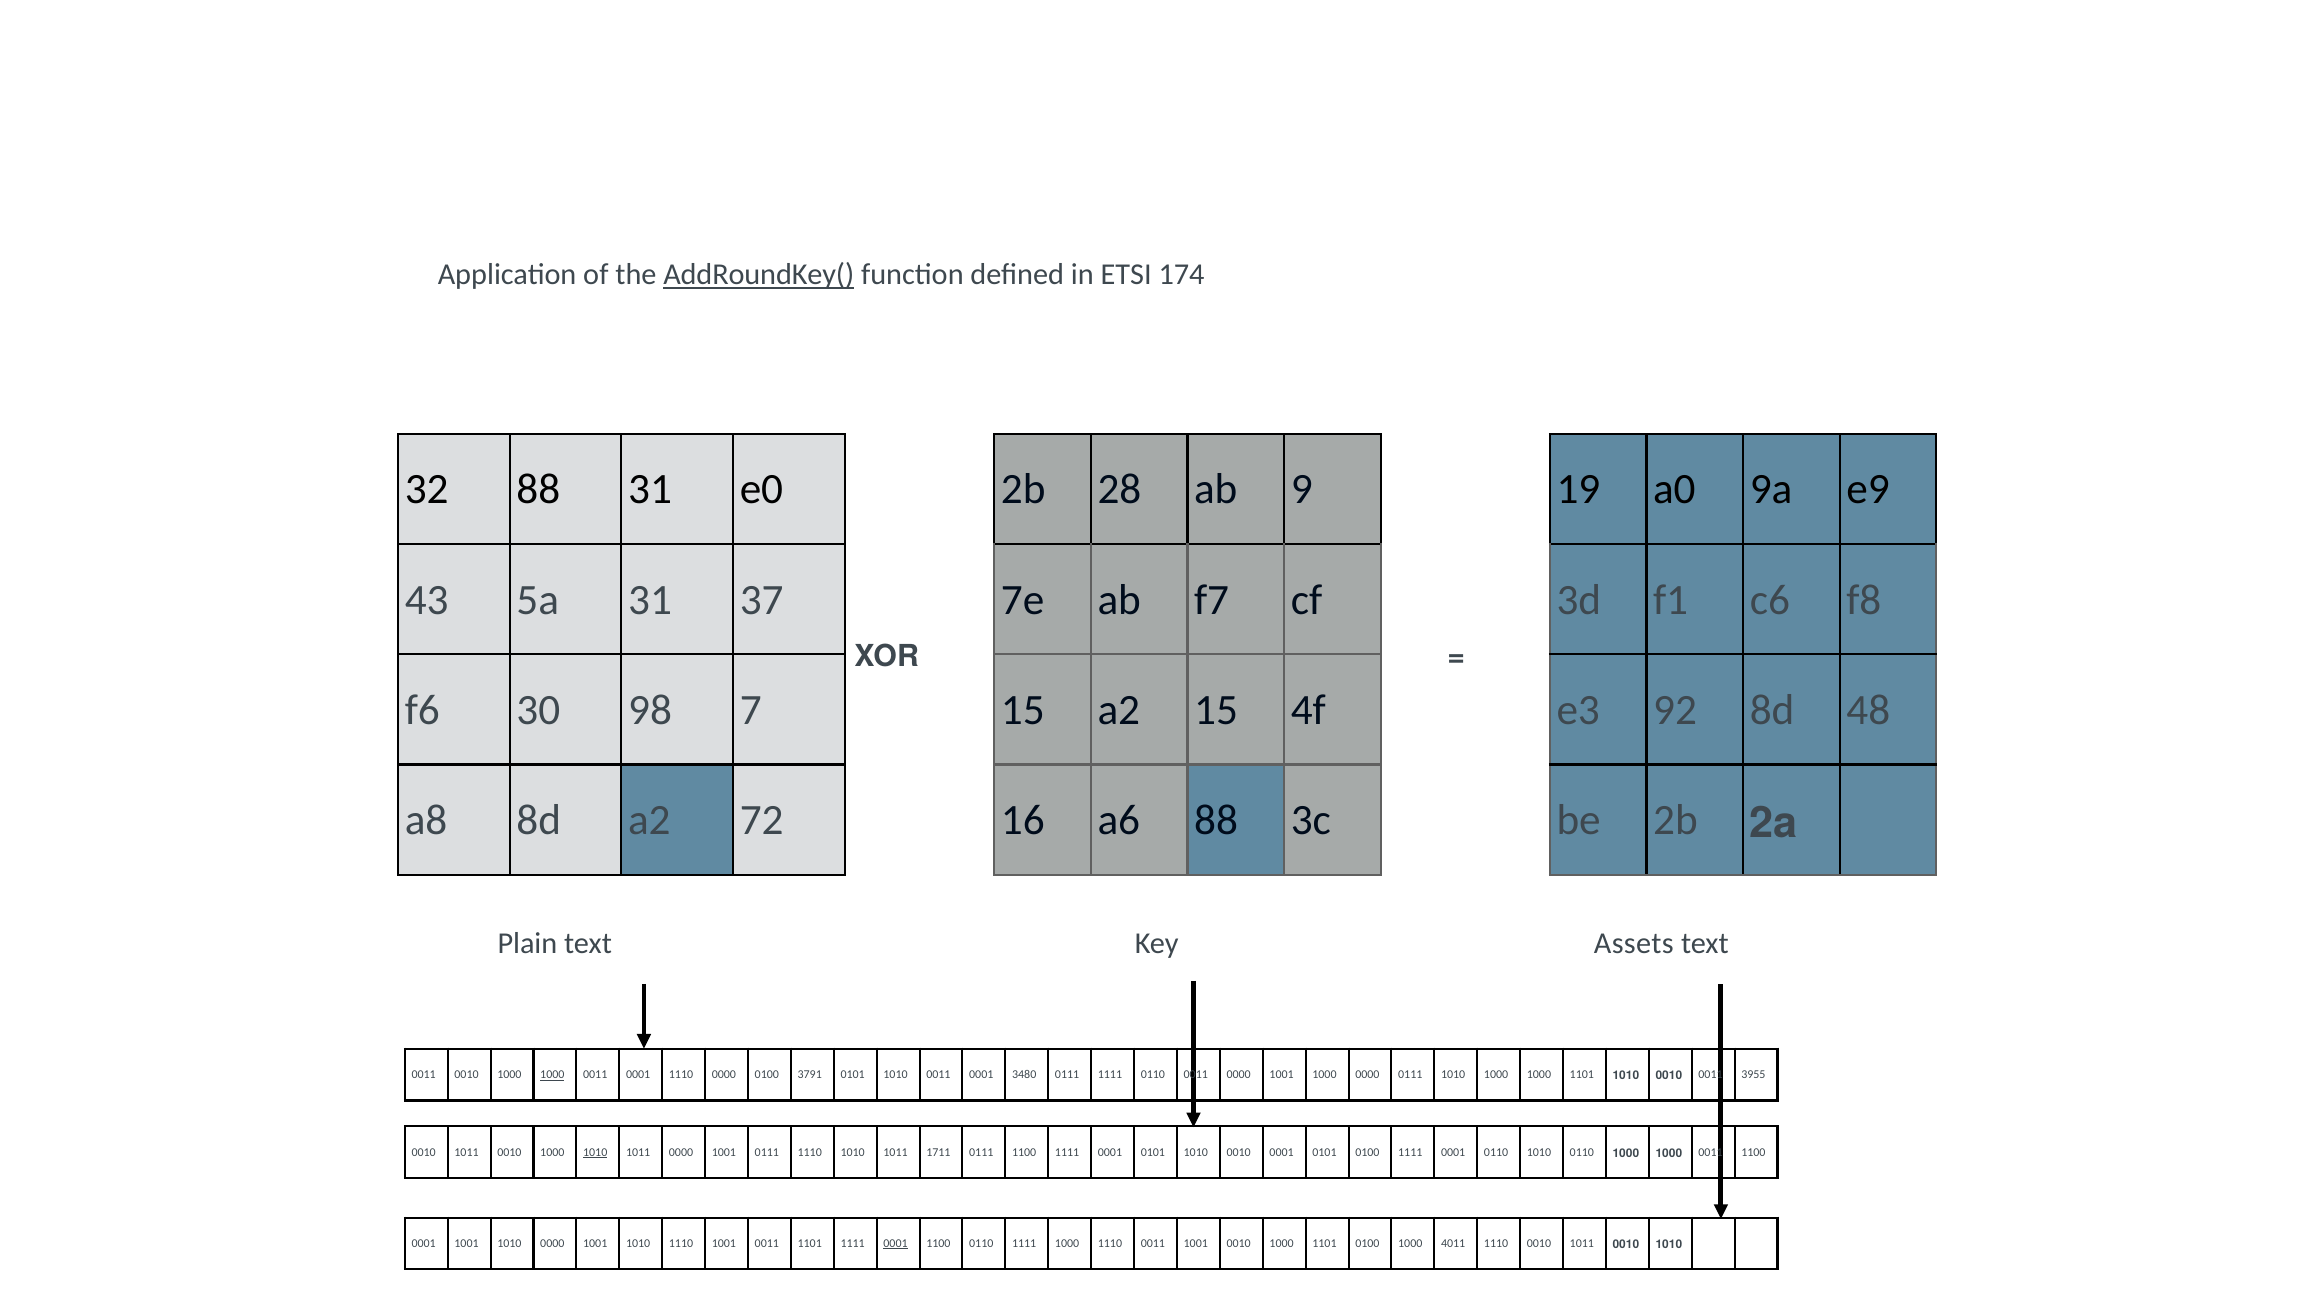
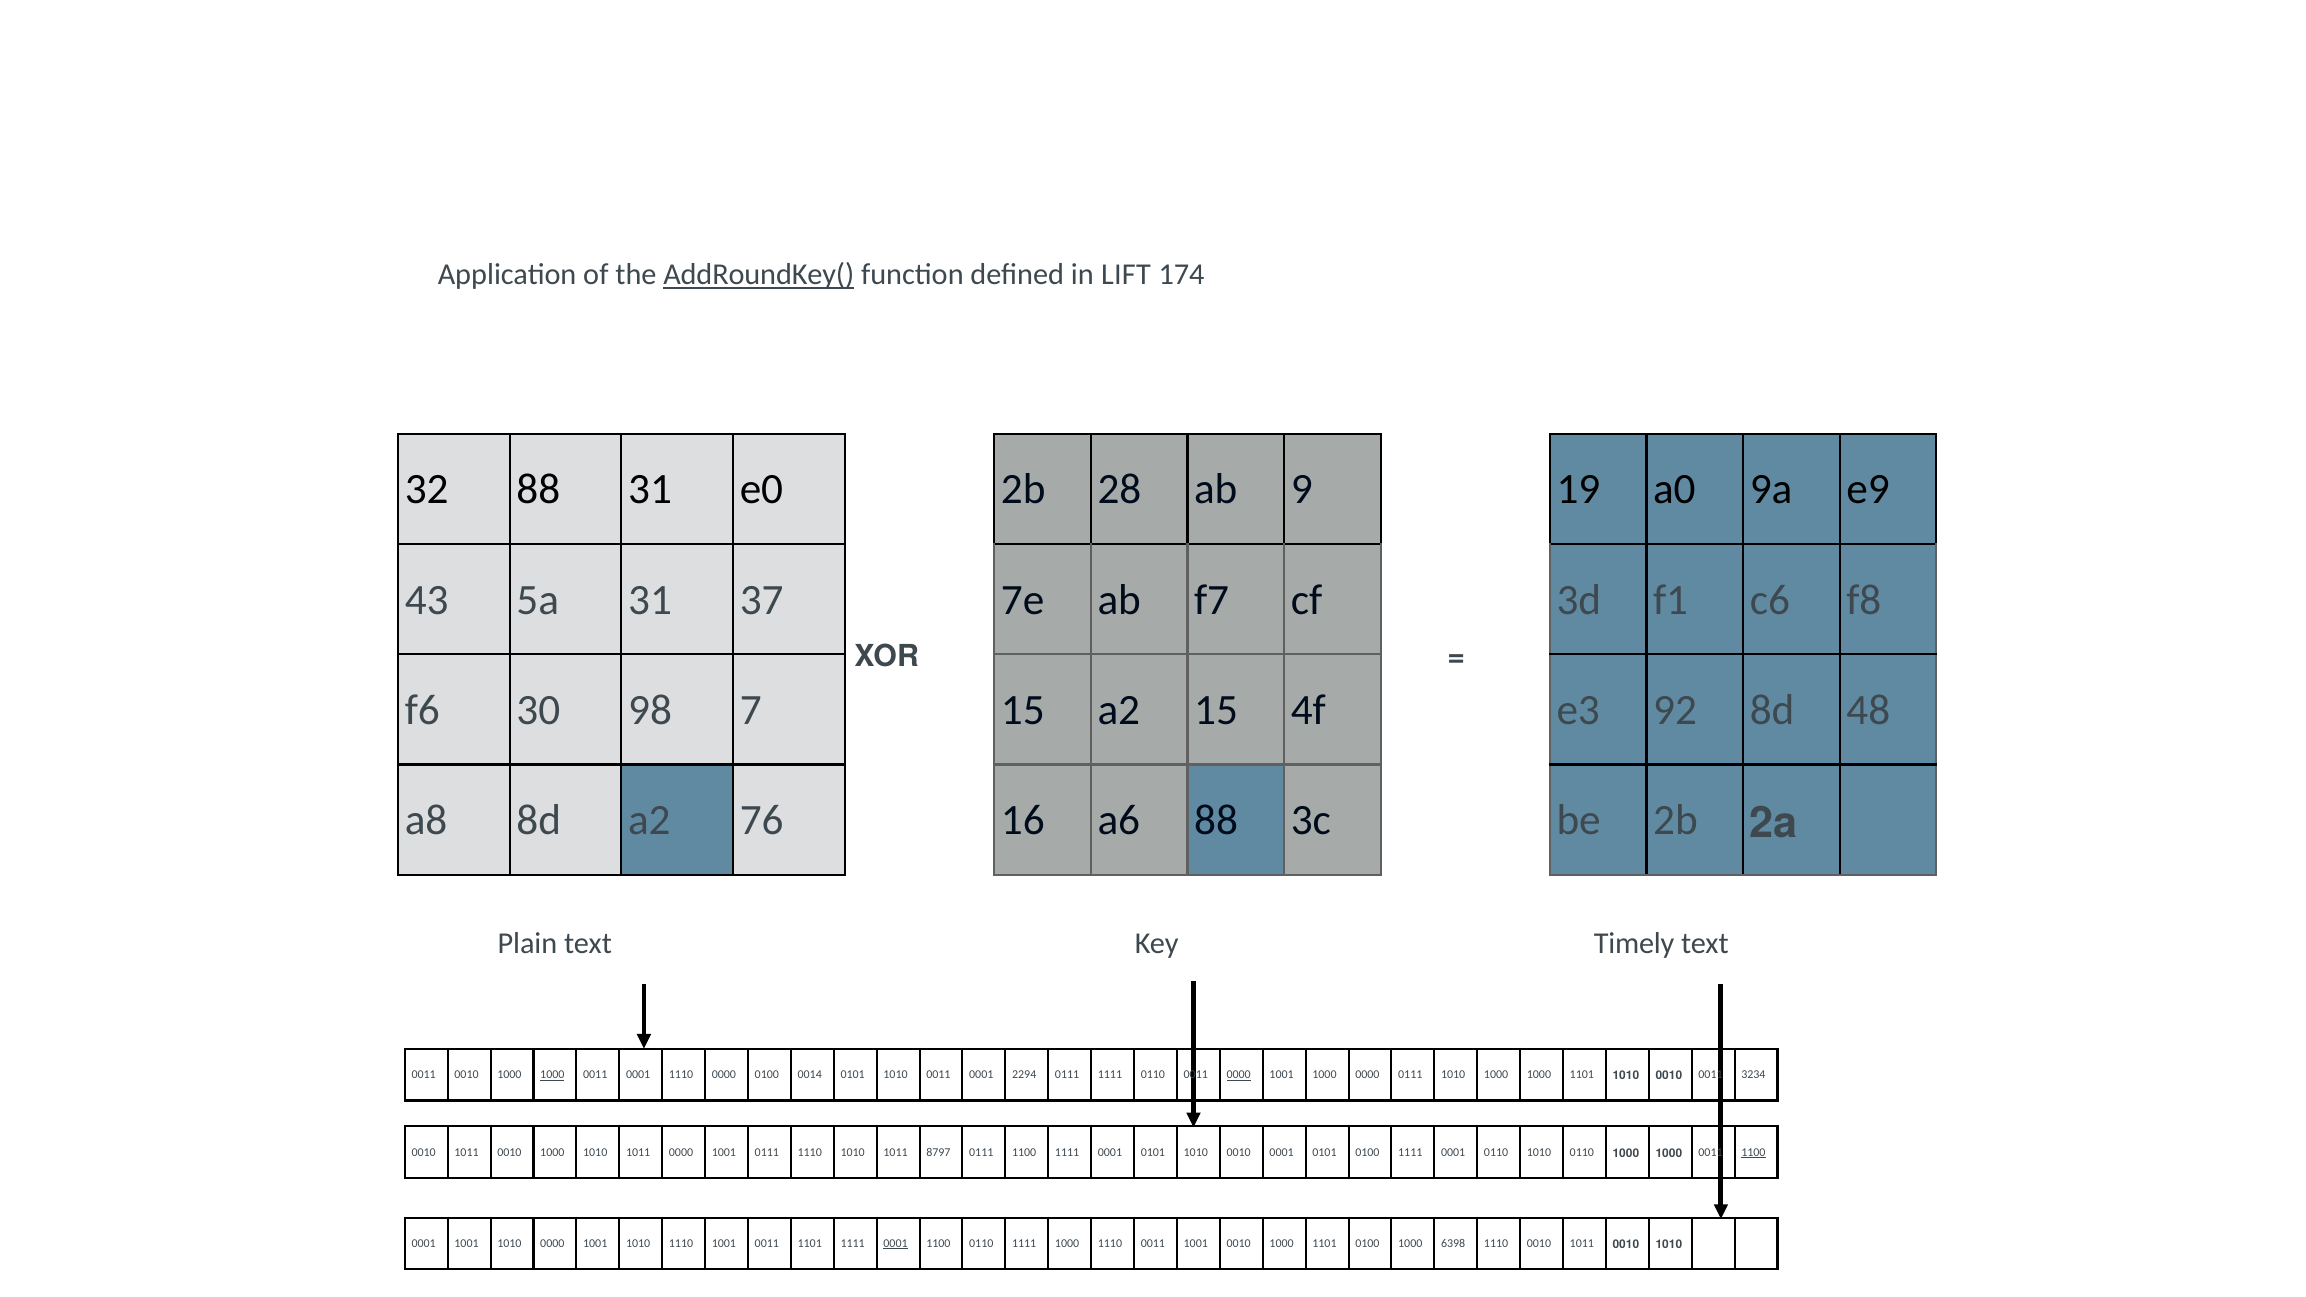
ETSI: ETSI -> LIFT (1126, 275)
72: 72 -> 76 (762, 820)
Assets: Assets -> Timely (1634, 944)
3791: 3791 -> 0014 (810, 1075)
3480: 3480 -> 2294 (1024, 1075)
0000 underline: none -> present (1239, 1075)
3955: 3955 -> 3234 (1753, 1075)
1010 underline: present -> none (595, 1153)
1711: 1711 -> 8797 (938, 1153)
1100 underline: none -> present (1753, 1153)
4011: 4011 -> 6398 (1453, 1244)
